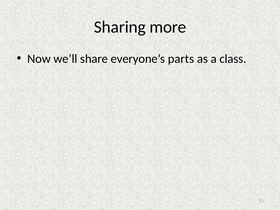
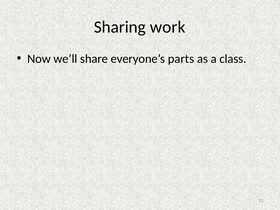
more: more -> work (168, 27)
